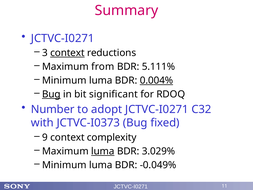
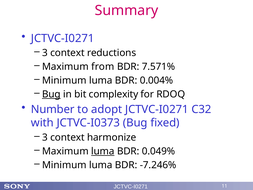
context underline: present -> none (67, 53)
5.111%: 5.111% -> 7.571% (159, 67)
0.004% underline: present -> none (156, 80)
significant: significant -> complexity (114, 94)
9: 9 -> 3 (45, 137)
complexity: complexity -> harmonize (112, 137)
3.029%: 3.029% -> 0.049% (159, 151)
-0.049%: -0.049% -> -7.246% (158, 165)
